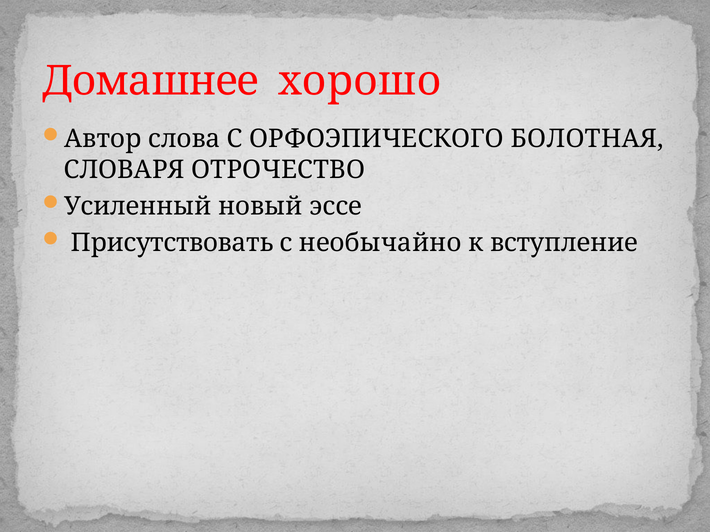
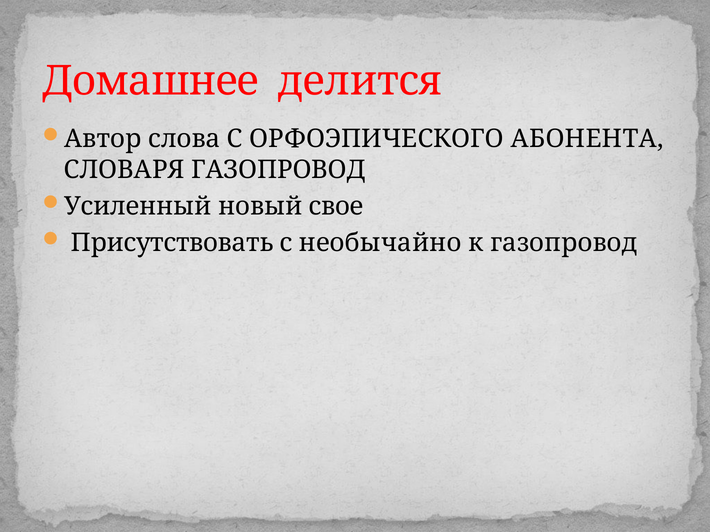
хорошо: хорошо -> делится (360, 81)
БОЛОТНАЯ: БОЛОТНАЯ -> АБОНЕНТА (587, 139)
СЛОВАРЯ ОТРОЧЕСТВО: ОТРОЧЕСТВО -> ГАЗОПРОВОД (279, 170)
эссе: эссе -> свое (336, 206)
к вступление: вступление -> газопровод (564, 243)
